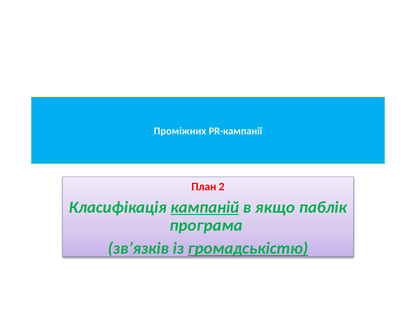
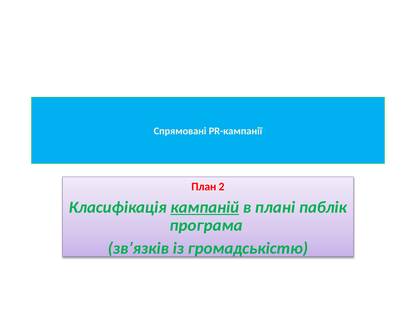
Проміжних: Проміжних -> Спрямовані (180, 131)
якщо: якщо -> плані (275, 207)
громадськістю underline: present -> none (248, 248)
